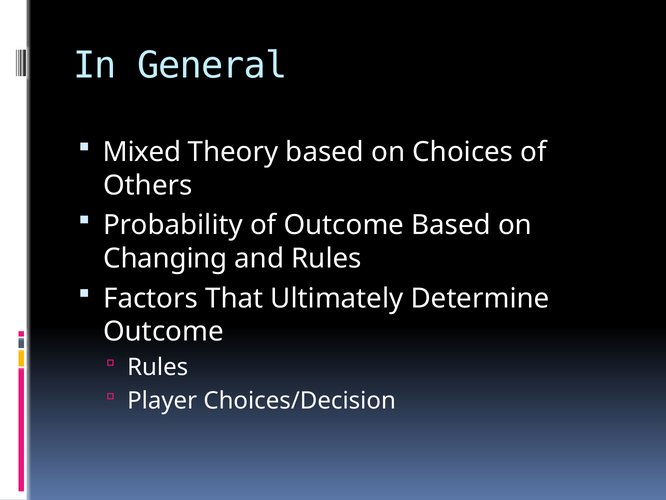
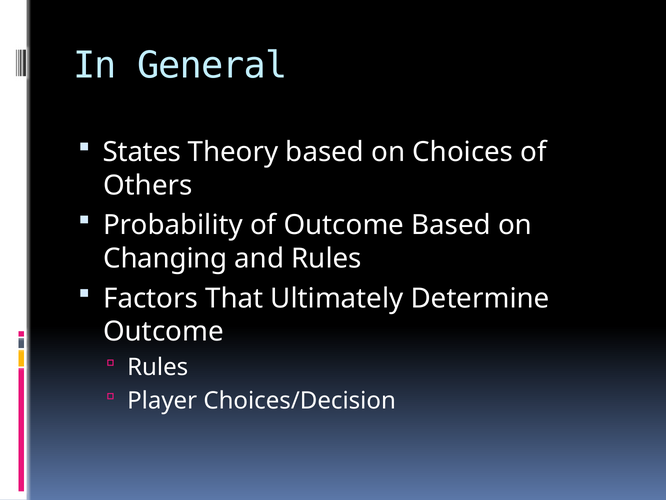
Mixed: Mixed -> States (142, 152)
